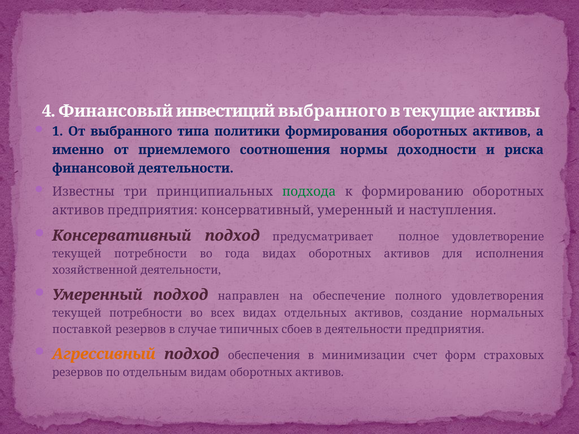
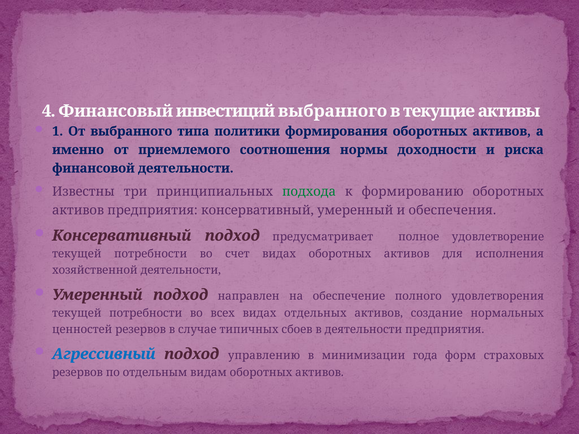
наступления: наступления -> обеспечения (452, 210)
года: года -> счет (237, 254)
поставкой: поставкой -> ценностей (82, 330)
Агрессивный colour: orange -> blue (104, 354)
обеспечения: обеспечения -> управлению (264, 356)
счет: счет -> года (425, 356)
